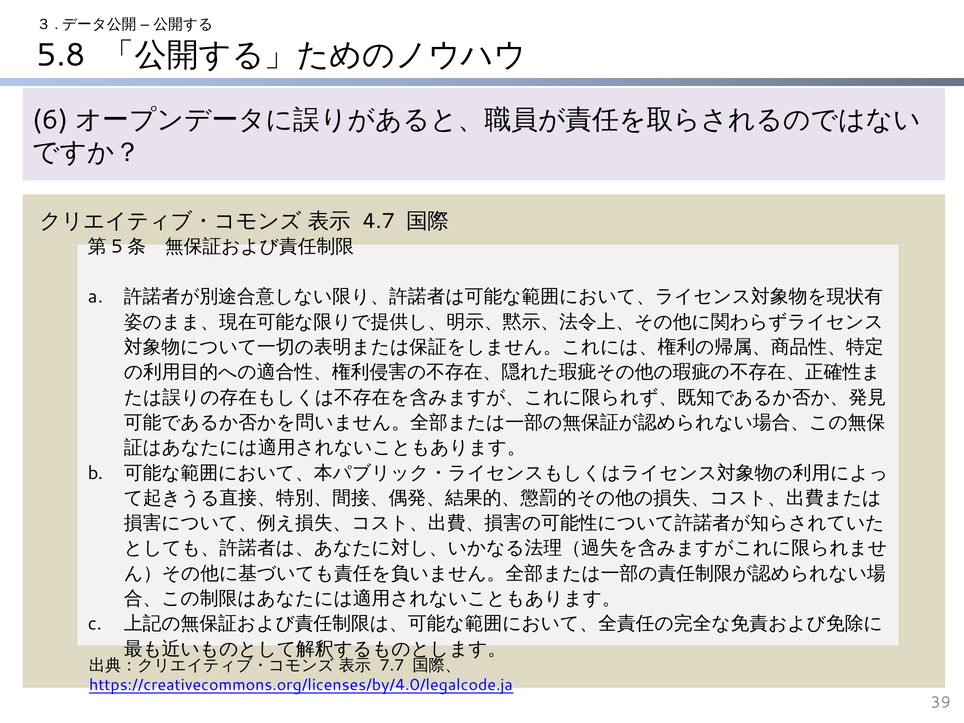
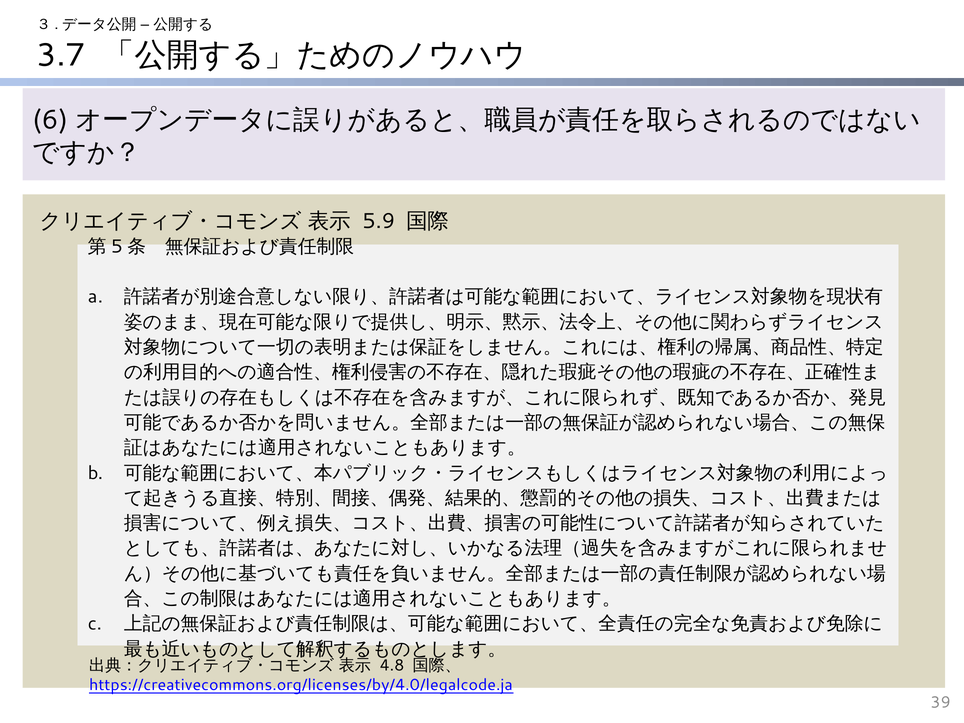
5.8: 5.8 -> 3.7 (61, 55)
4.7: 4.7 -> 5.9 (379, 221)
7.7: 7.7 -> 4.8 (392, 665)
